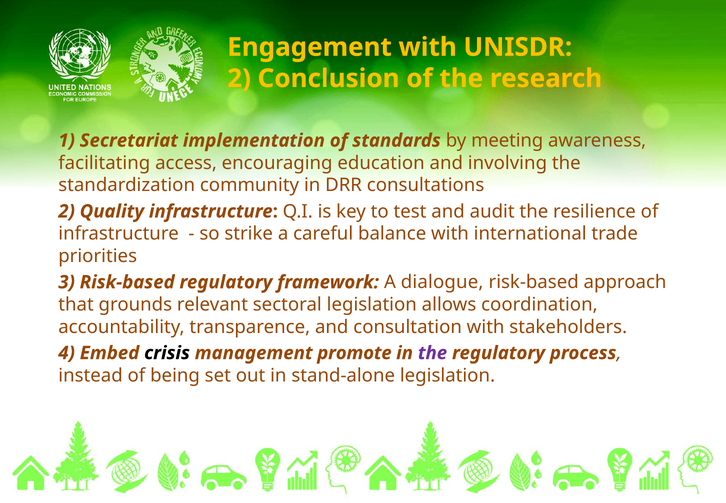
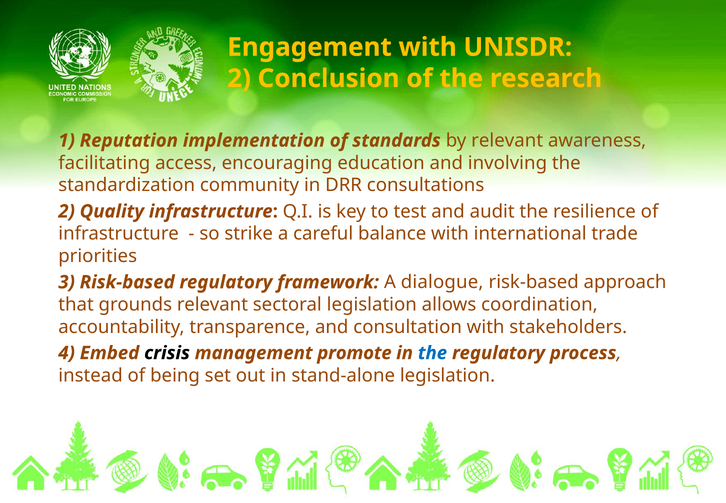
Secretariat: Secretariat -> Reputation (129, 140)
by meeting: meeting -> relevant (507, 140)
the colour: purple -> blue (433, 353)
